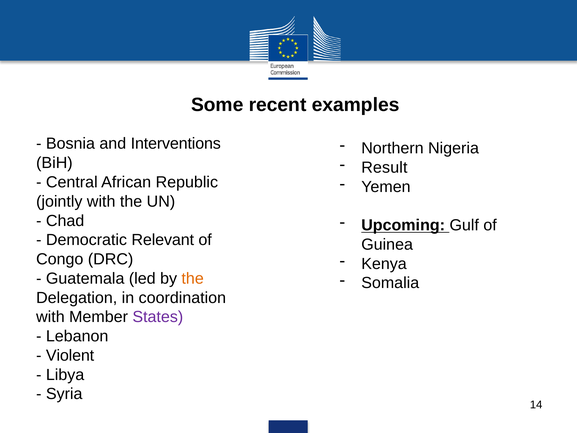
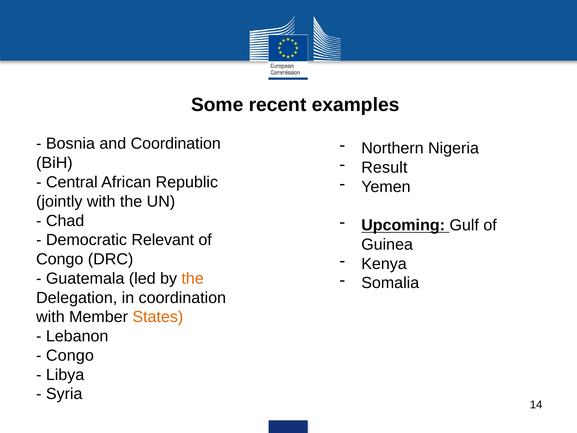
and Interventions: Interventions -> Coordination (176, 144)
States colour: purple -> orange (158, 317)
Violent: Violent -> Congo (70, 355)
